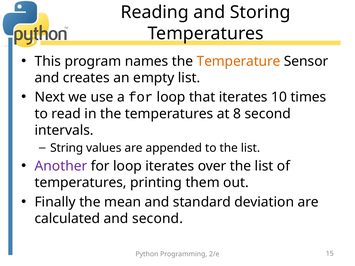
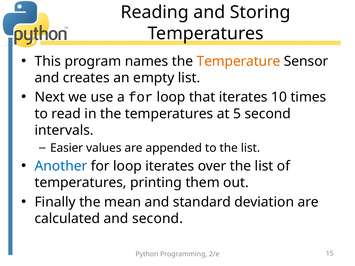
8: 8 -> 5 (237, 114)
String: String -> Easier (67, 148)
Another colour: purple -> blue (61, 166)
